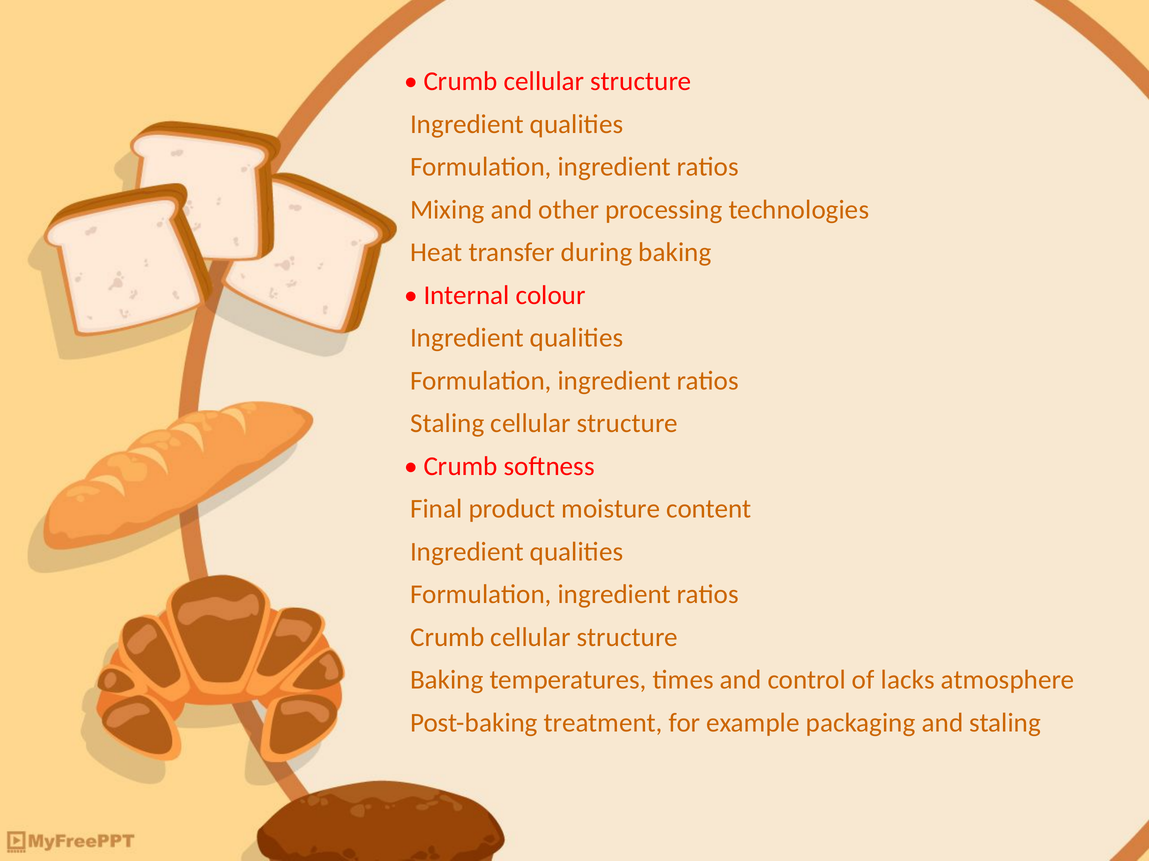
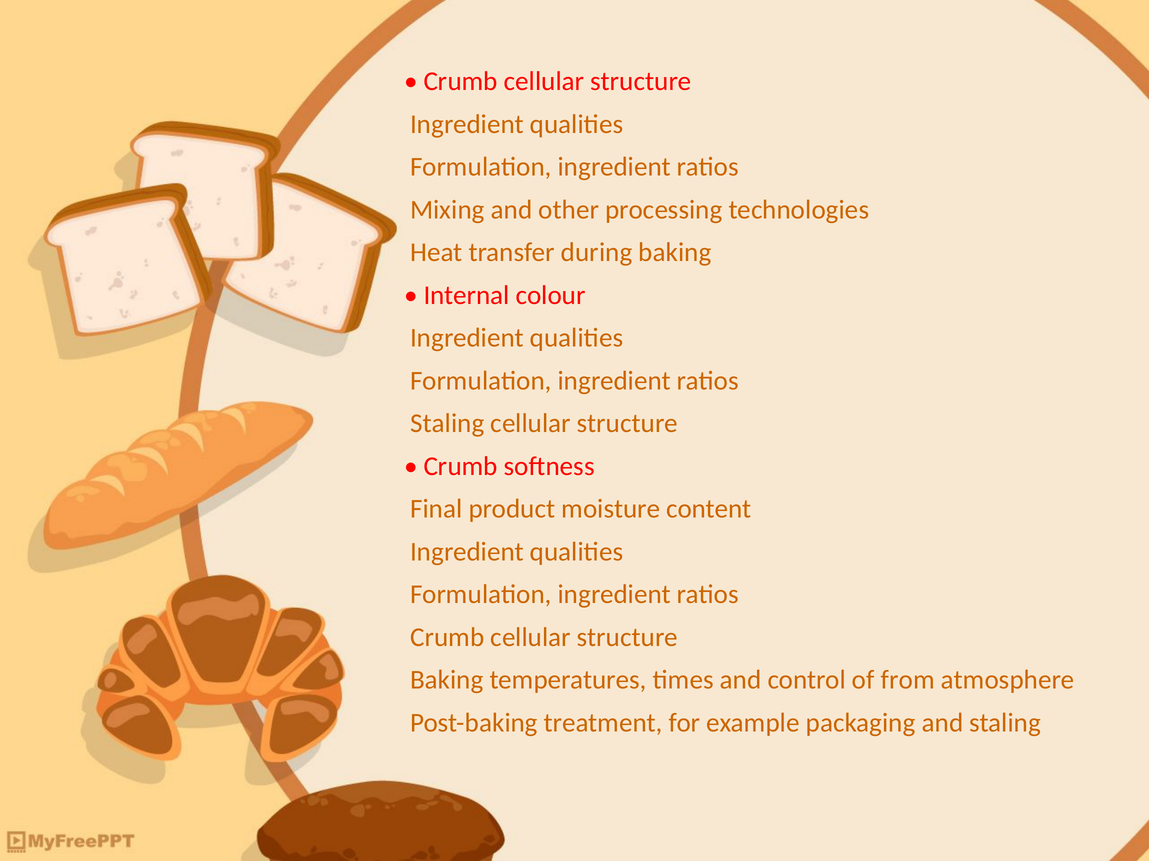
lacks: lacks -> from (908, 680)
